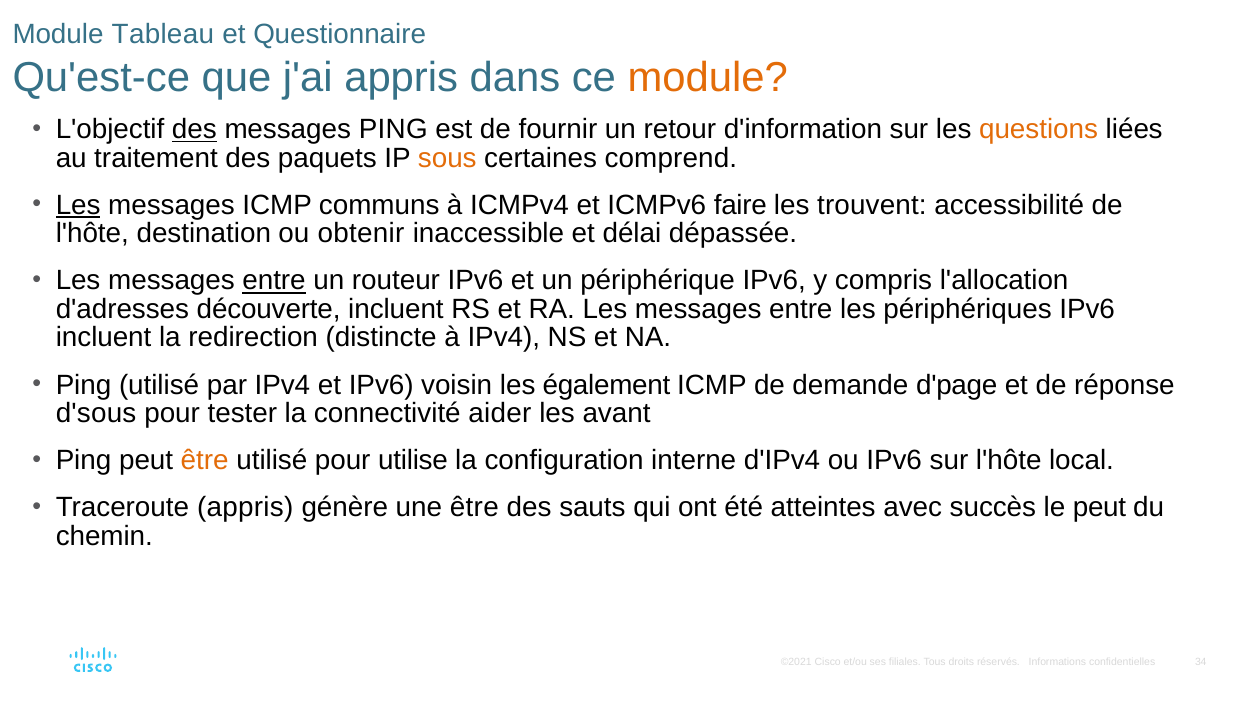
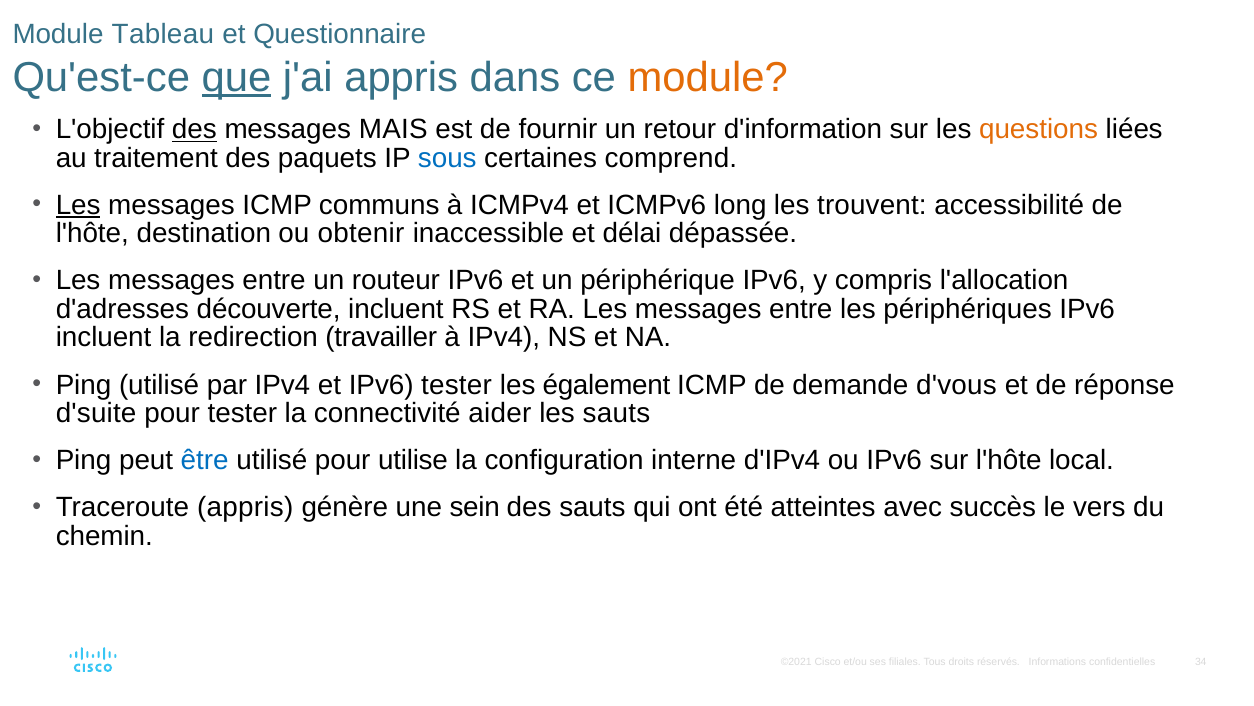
que underline: none -> present (236, 77)
messages PING: PING -> MAIS (393, 129)
sous colour: orange -> blue (447, 158)
faire: faire -> long (740, 205)
entre underline: present -> none (274, 281)
distincte: distincte -> travailler (381, 337)
IPv6 voisin: voisin -> tester (457, 384)
d'page: d'page -> d'vous (956, 384)
d'sous: d'sous -> d'suite (96, 413)
les avant: avant -> sauts (616, 413)
être colour: orange -> blue (205, 460)
une être: être -> sein (475, 507)
le peut: peut -> vers (1099, 507)
